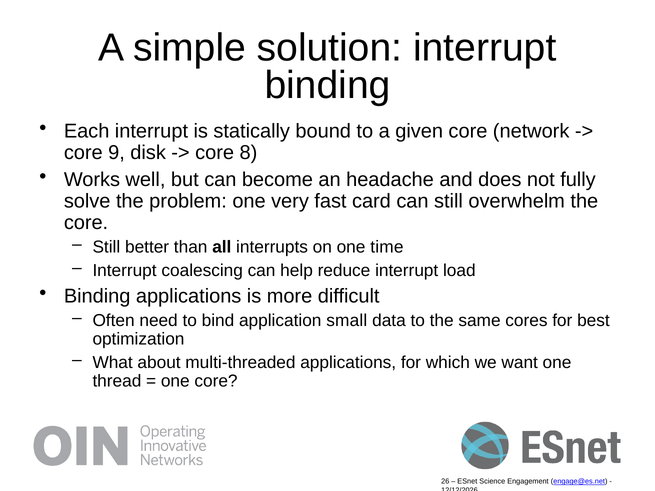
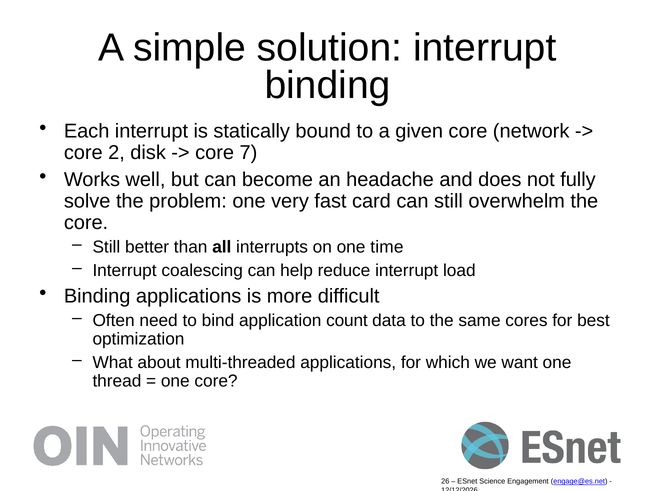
9: 9 -> 2 (116, 153)
8: 8 -> 7 (248, 153)
small: small -> count (347, 321)
